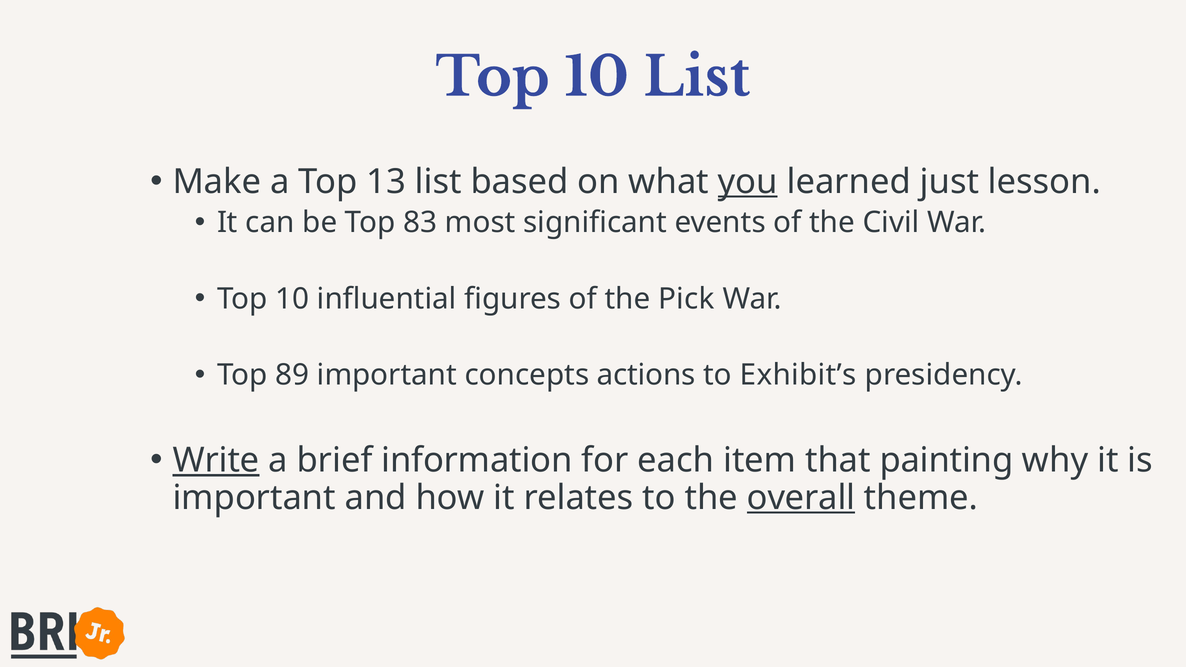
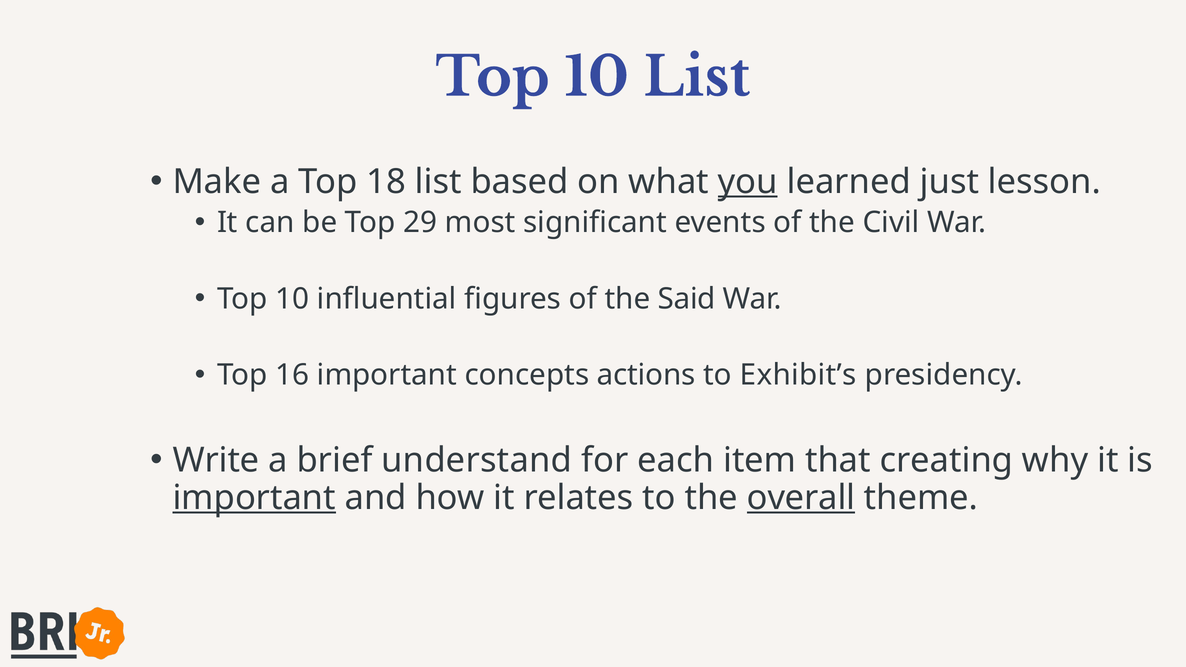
13: 13 -> 18 (386, 182)
83: 83 -> 29 (420, 223)
Pick: Pick -> Said (687, 299)
89: 89 -> 16 (292, 375)
Write underline: present -> none (216, 460)
information: information -> understand (477, 460)
painting: painting -> creating (946, 460)
important underline: none -> present (254, 498)
